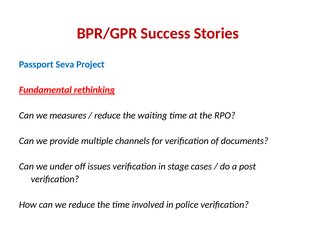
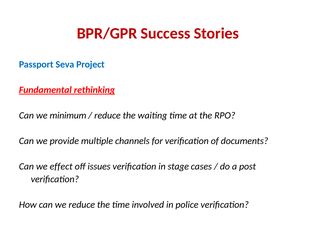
measures: measures -> minimum (68, 115)
under: under -> effect (61, 166)
